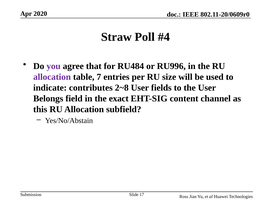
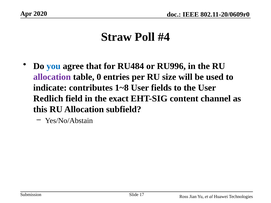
you colour: purple -> blue (54, 66)
7: 7 -> 0 (99, 77)
2~8: 2~8 -> 1~8 (122, 88)
Belongs: Belongs -> Redlich (48, 99)
